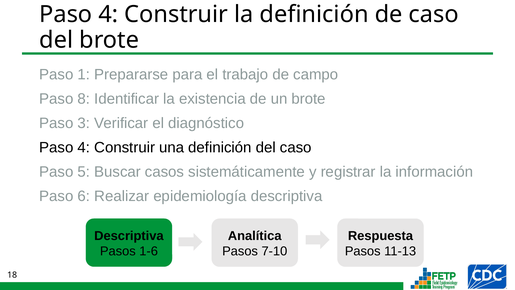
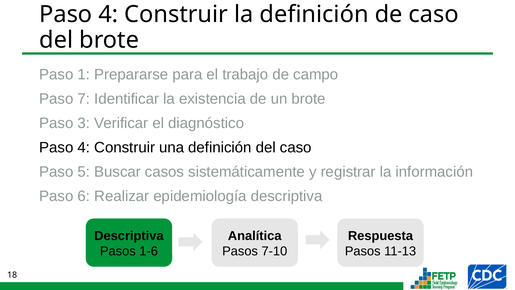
8: 8 -> 7 (84, 99)
